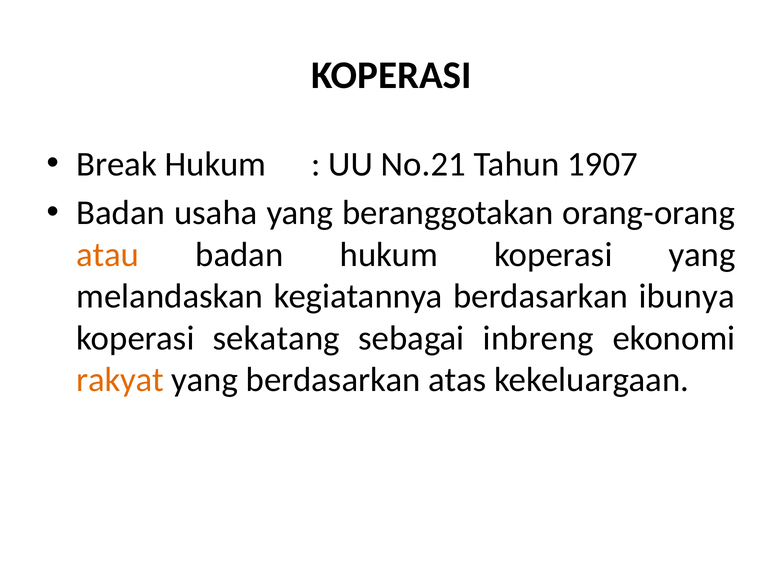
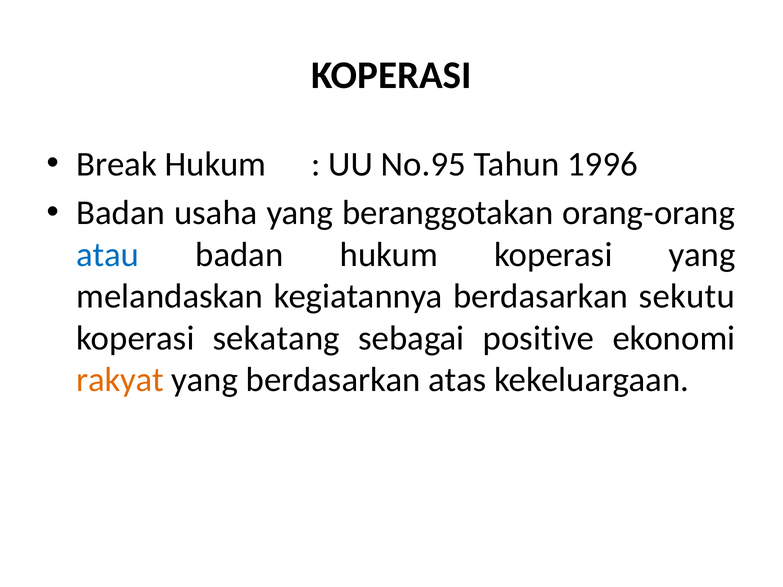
No.21: No.21 -> No.95 (423, 164)
1907: 1907 -> 1996 (603, 164)
atau colour: orange -> blue (108, 255)
ibunya: ibunya -> sekutu (687, 297)
inbreng: inbreng -> positive (538, 338)
